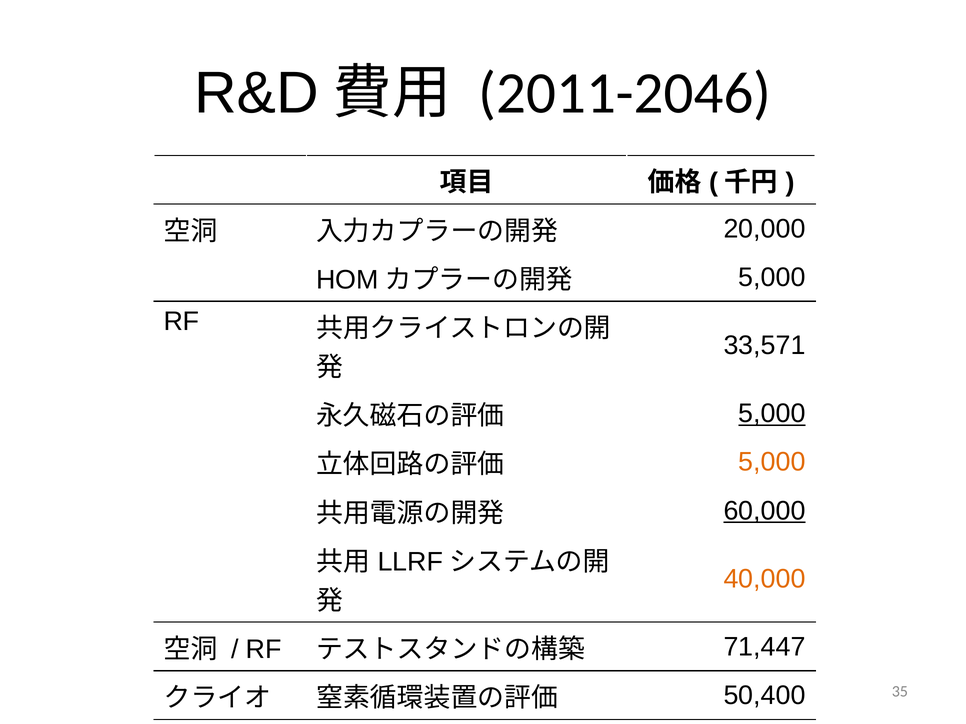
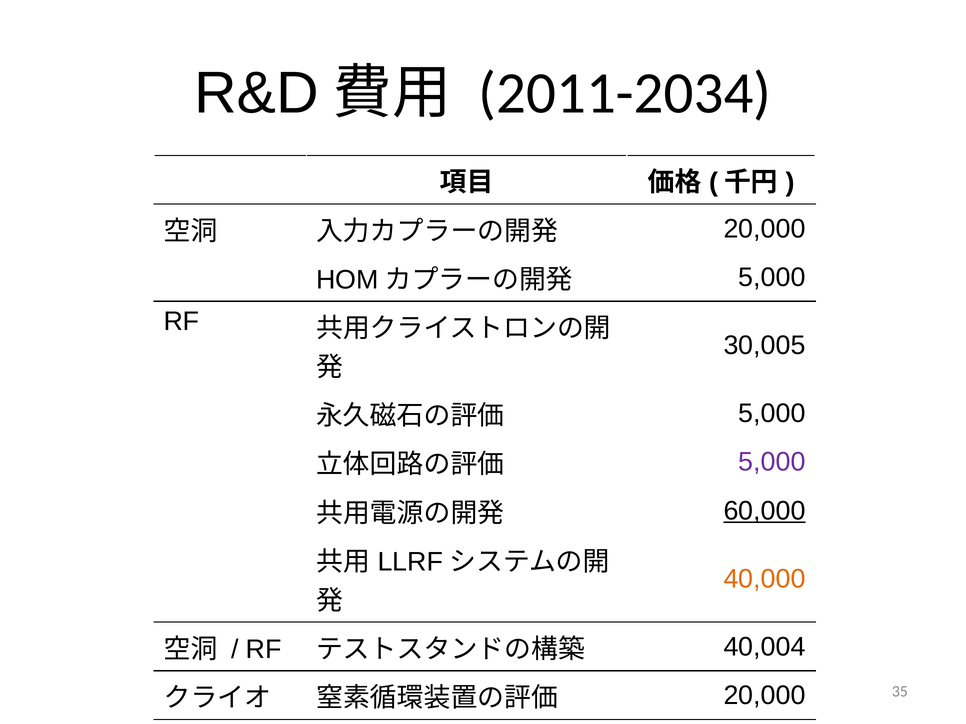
2011-2046: 2011-2046 -> 2011-2034 (625, 94)
33,571: 33,571 -> 30,005 (765, 346)
5,000 underline: present -> none (772, 414)
5,000 colour: orange -> purple (772, 462)
71,447: 71,447 -> 40,004 (765, 647)
50,400: 50,400 -> 20,000 (765, 696)
